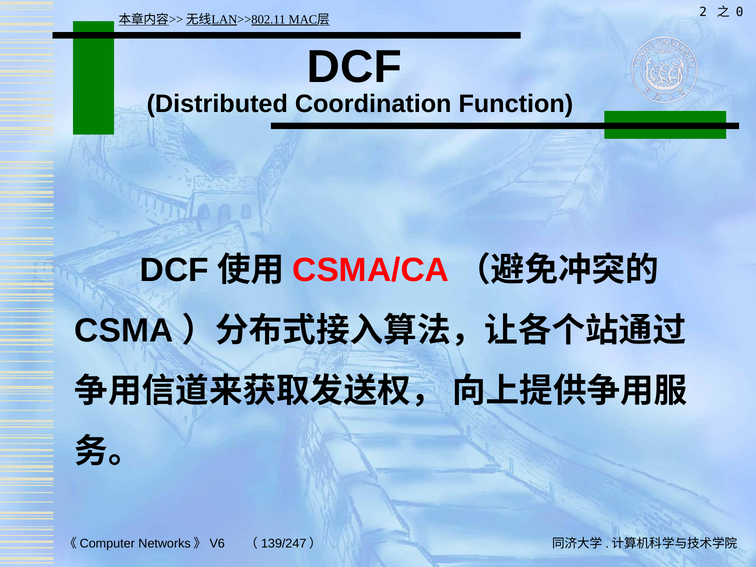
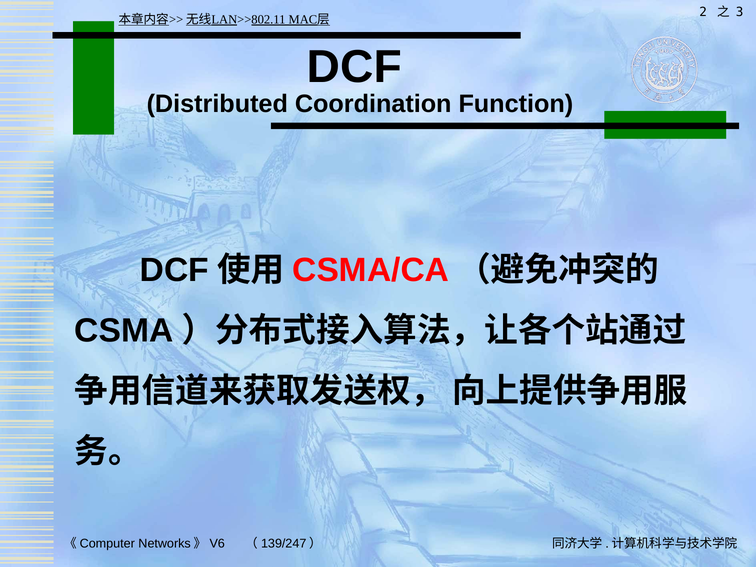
0: 0 -> 3 (740, 12)
